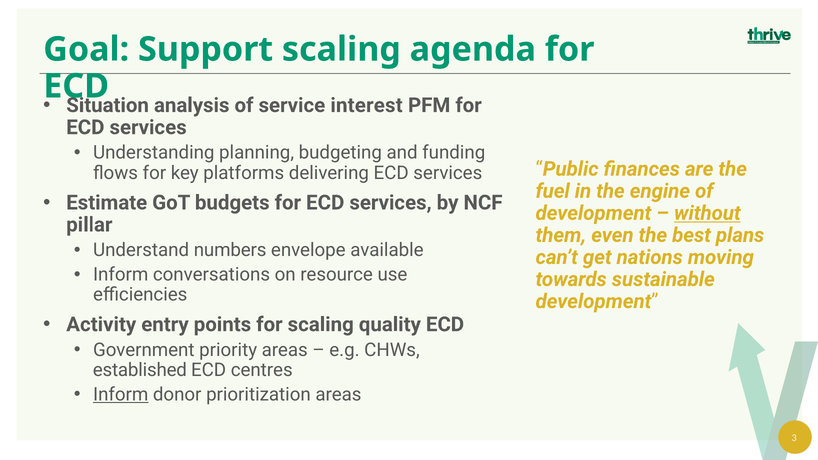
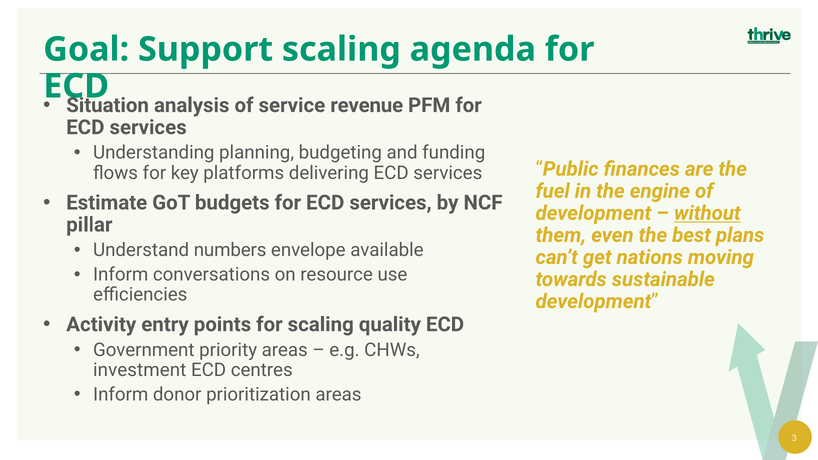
interest: interest -> revenue (367, 105)
established: established -> investment (140, 370)
Inform underline: present -> none (121, 395)
